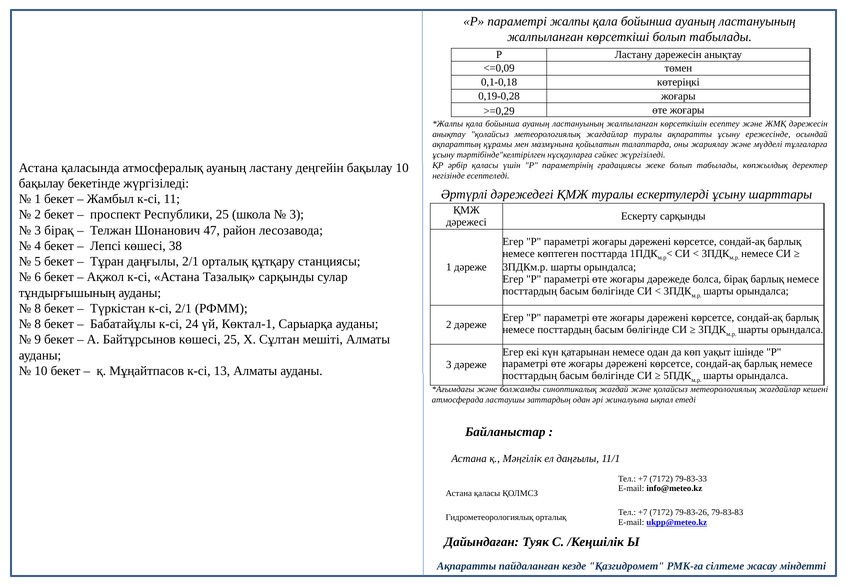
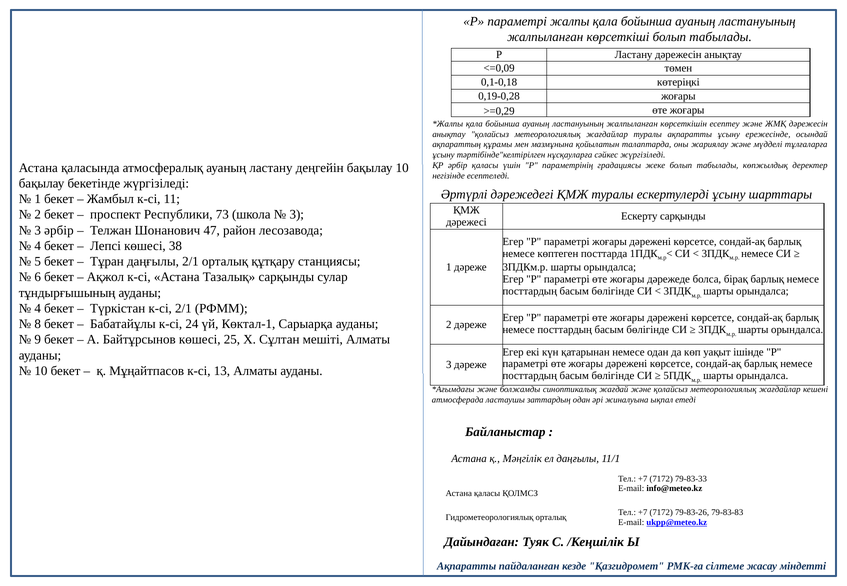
Республики 25: 25 -> 73 (222, 215)
3 бірақ: бірақ -> әрбір (59, 230)
8: 8 -> 4 (38, 309)
